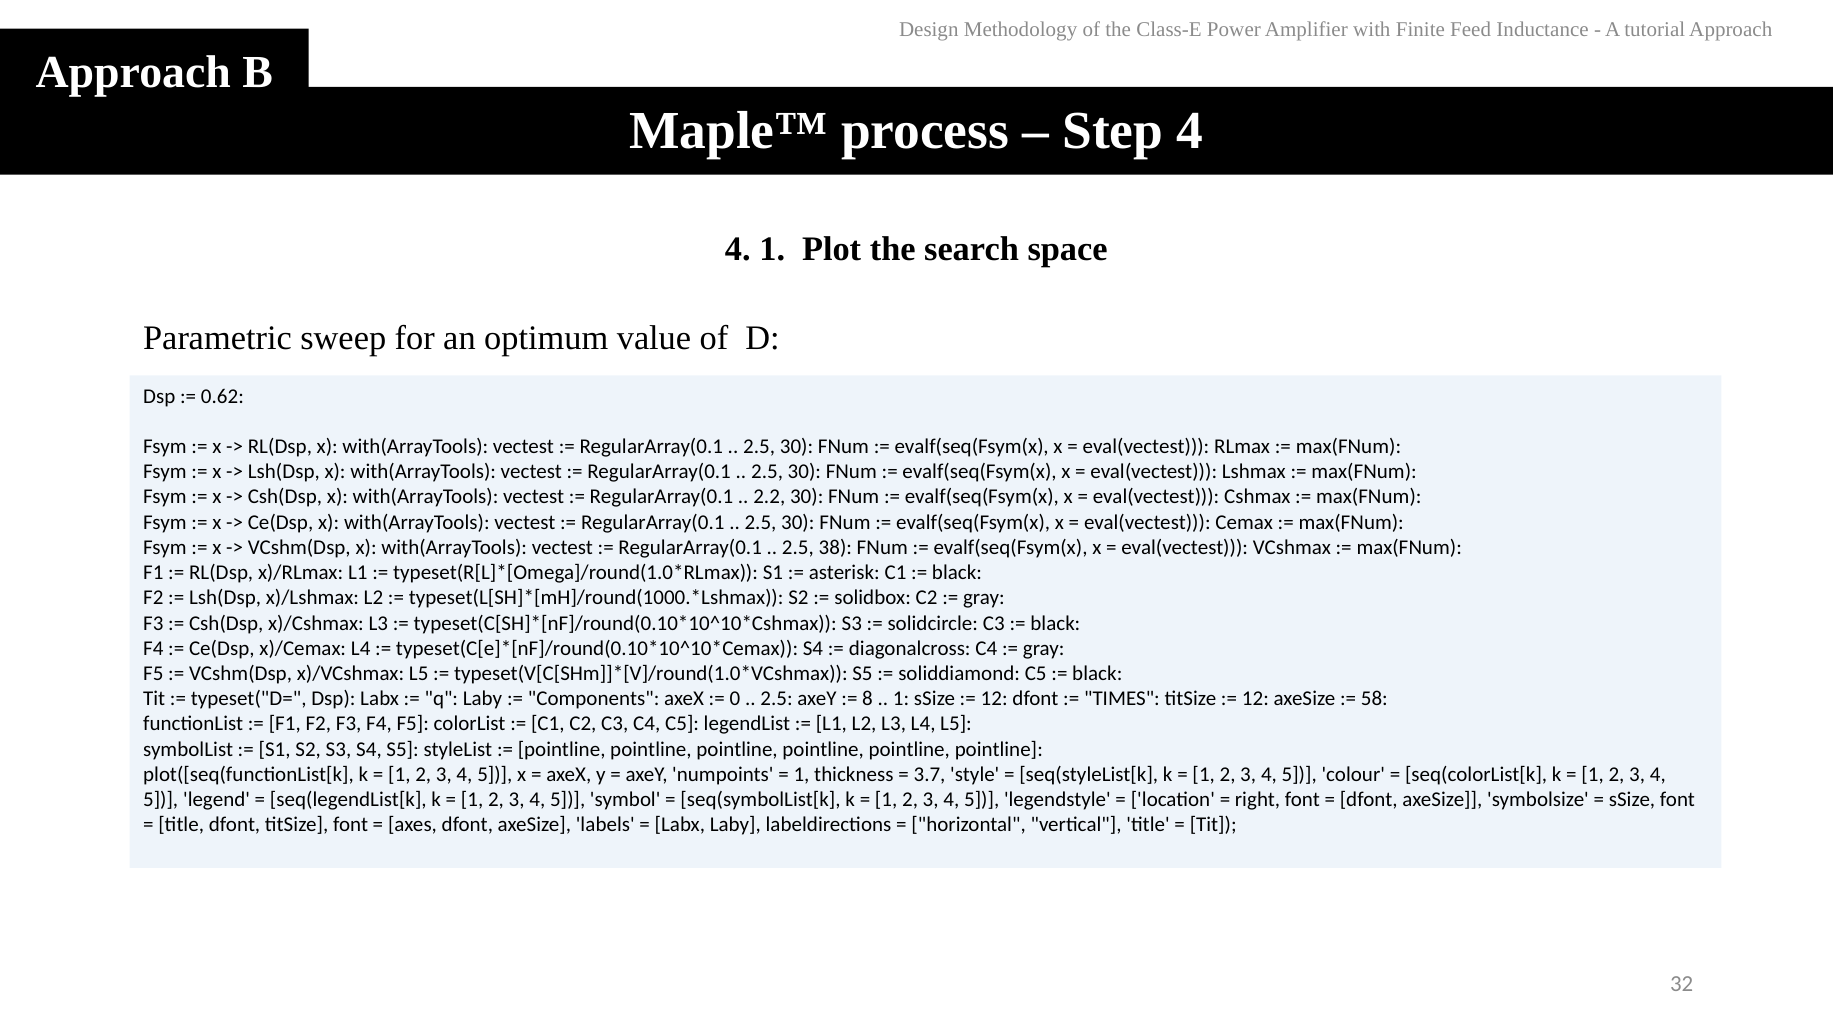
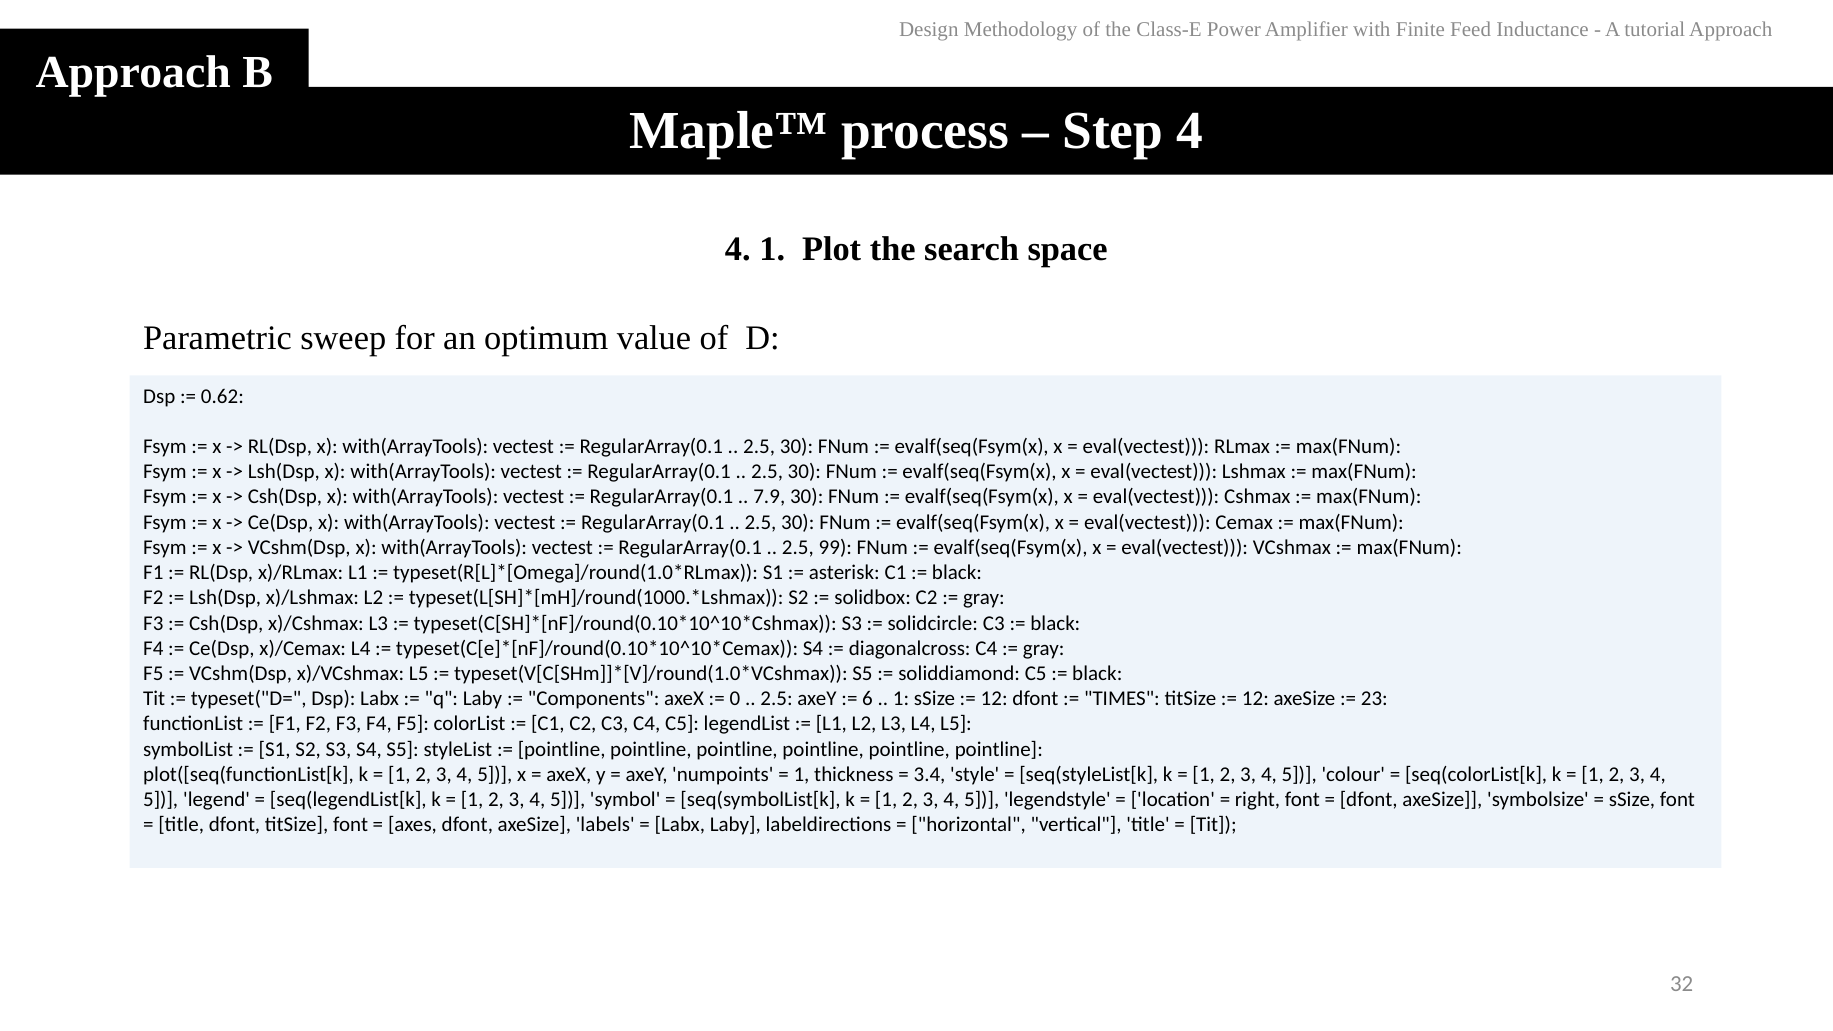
2.2: 2.2 -> 7.9 (769, 497)
38: 38 -> 99 (835, 548)
8: 8 -> 6 (867, 699)
58: 58 -> 23 (1374, 699)
3.7: 3.7 -> 3.4 (930, 775)
